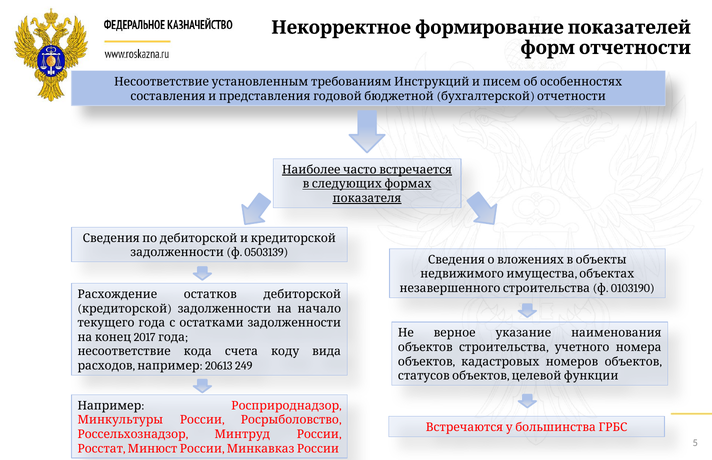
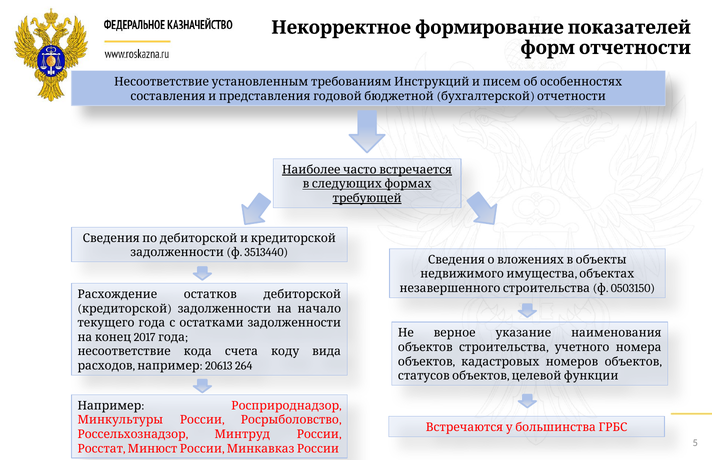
показателя: показателя -> требующей (367, 198)
0503139: 0503139 -> 3513440 (266, 252)
0103190: 0103190 -> 0503150 (633, 288)
249: 249 -> 264 (244, 366)
